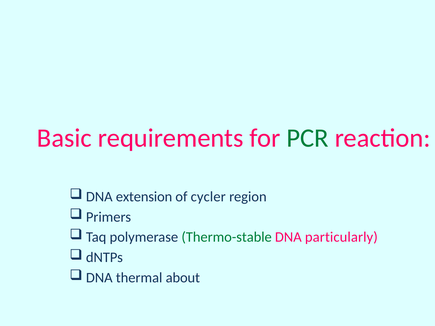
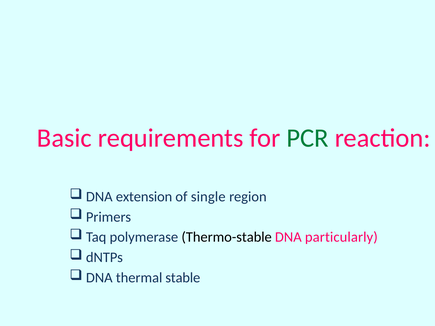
cycler: cycler -> single (208, 197)
Thermo-stable colour: green -> black (227, 237)
about: about -> stable (183, 278)
